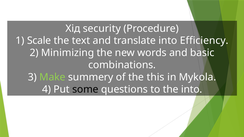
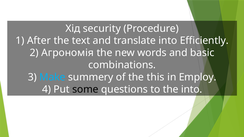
Scale: Scale -> After (39, 41)
Efficiency: Efficiency -> Efficiently (204, 41)
Minimizing: Minimizing -> Агрономія (68, 53)
Make colour: light green -> light blue (52, 77)
Mykola: Mykola -> Employ (198, 77)
